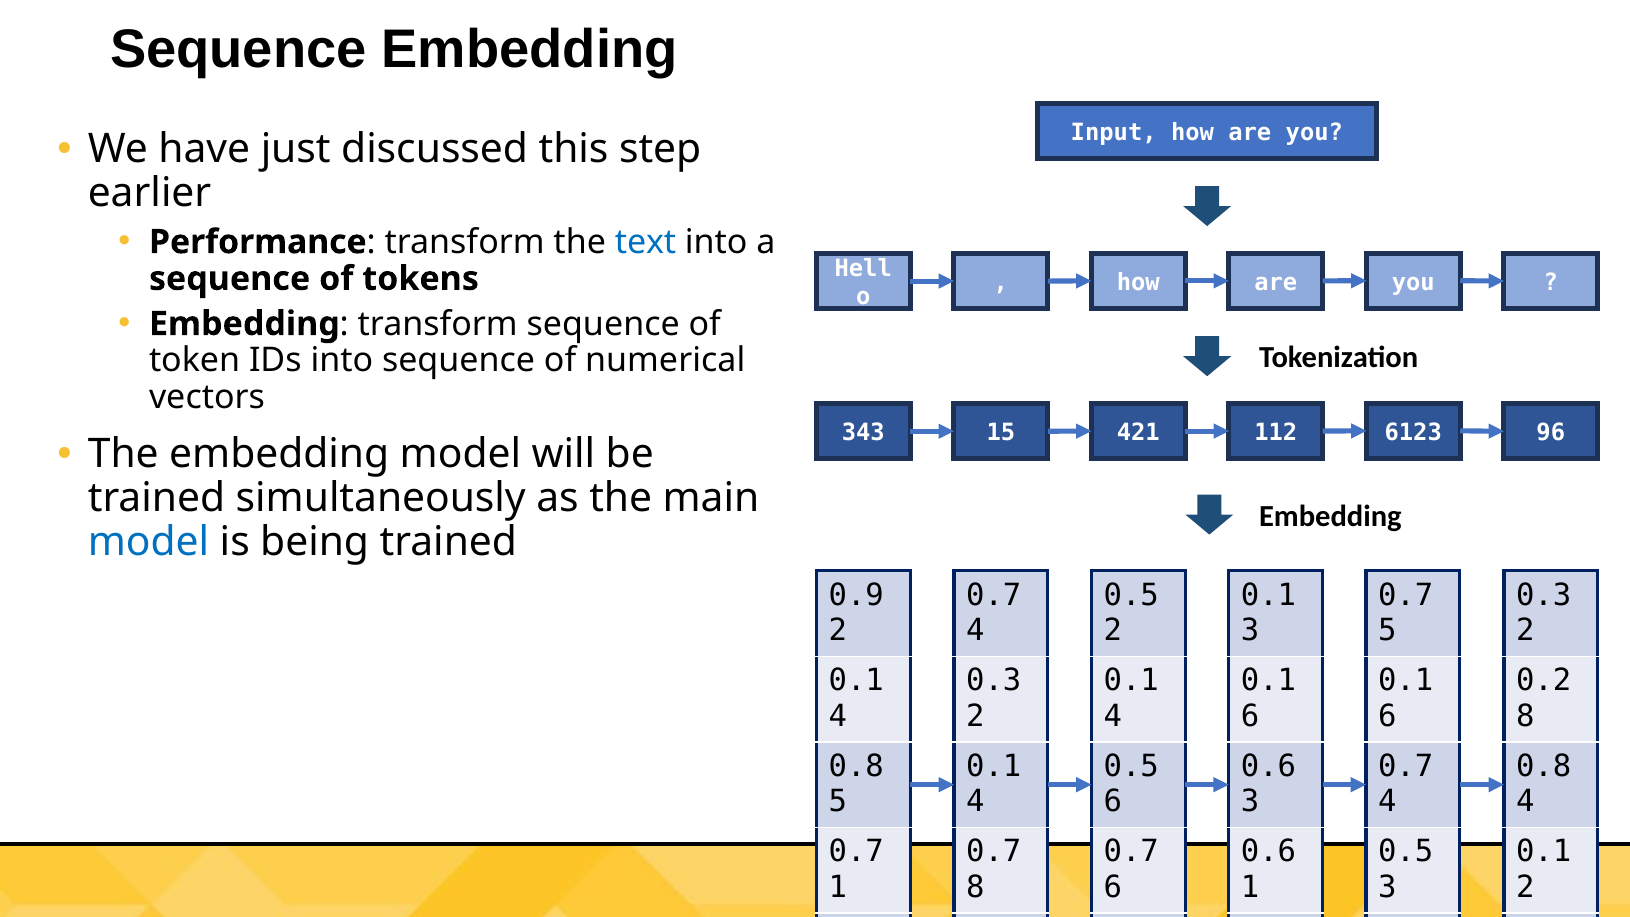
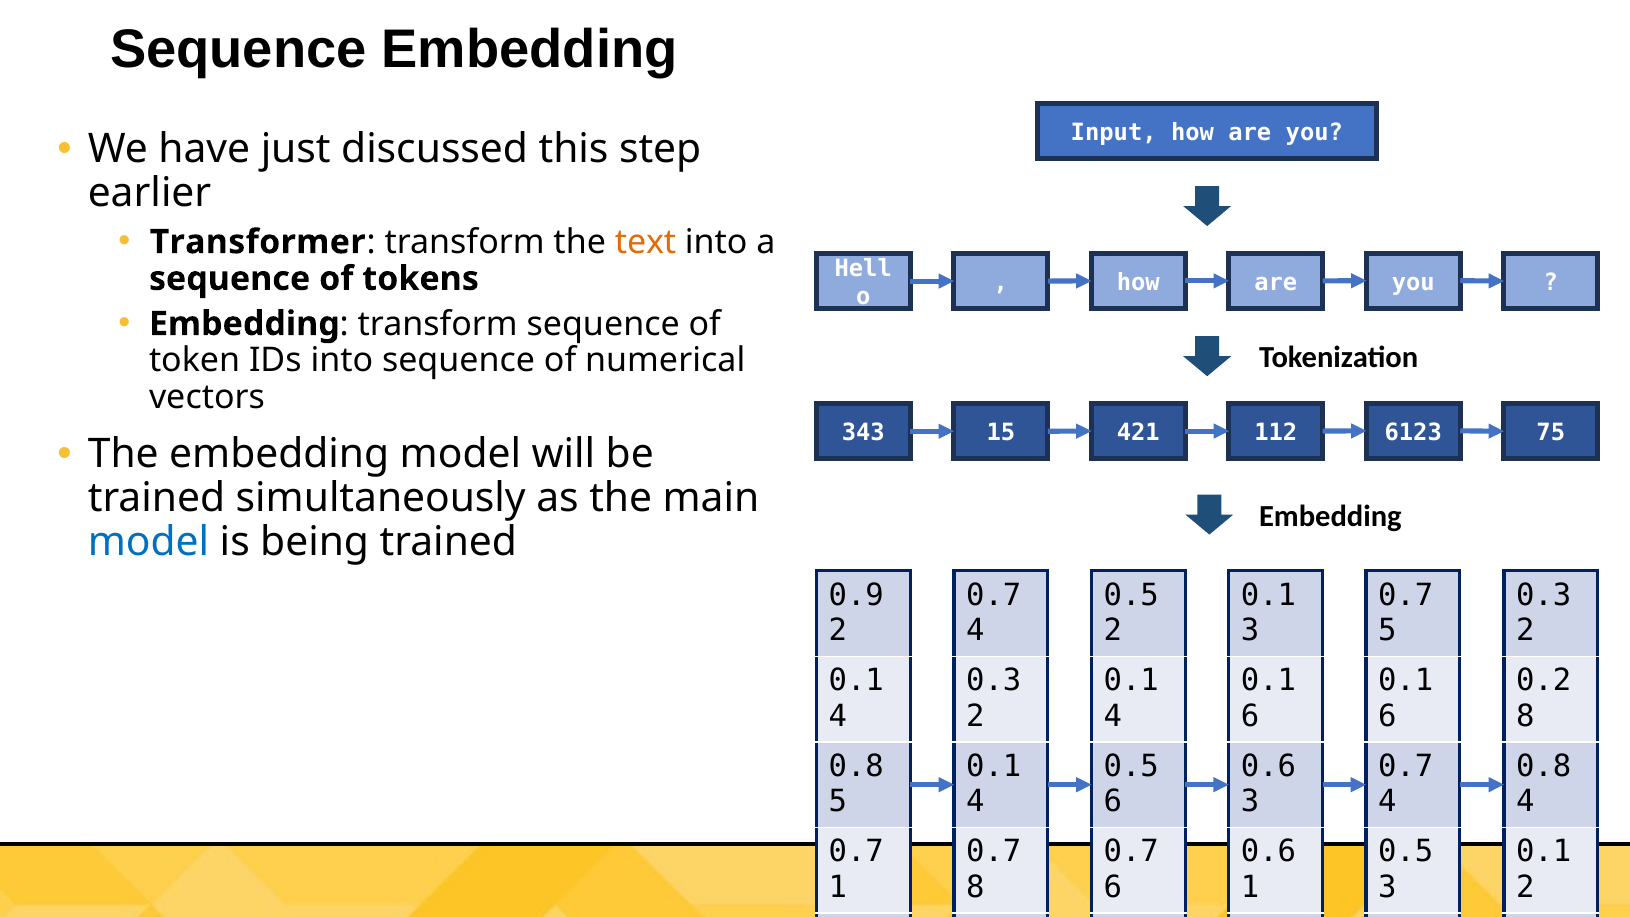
Performance: Performance -> Transformer (258, 242)
text colour: blue -> orange (646, 242)
96: 96 -> 75 (1551, 433)
